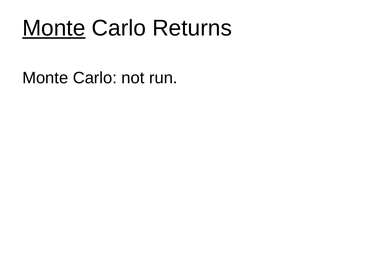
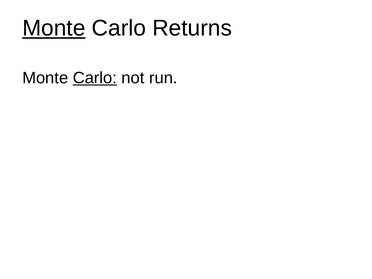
Carlo underline: none -> present (95, 78)
